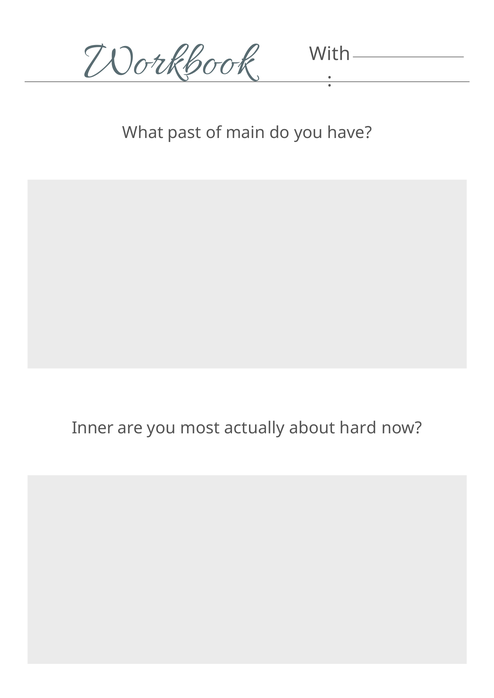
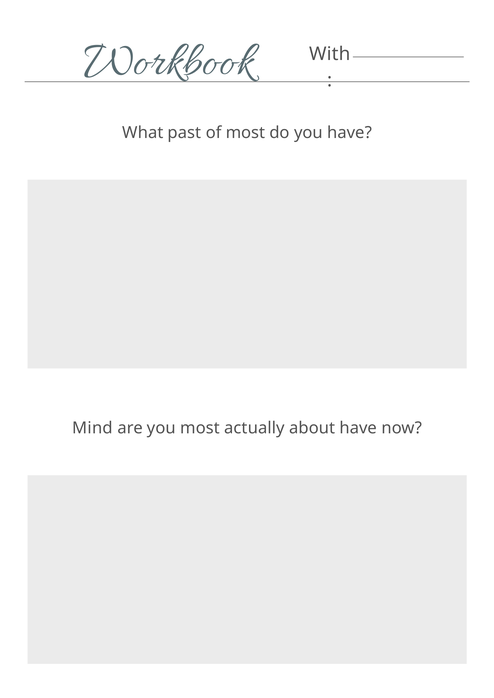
of main: main -> most (245, 133)
Inner: Inner -> Mind (92, 429)
about hard: hard -> have (358, 429)
